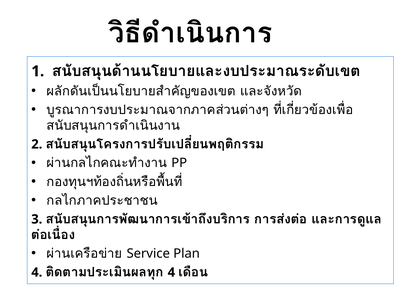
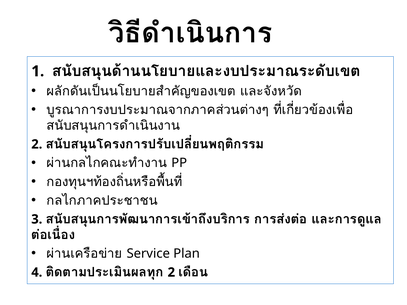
4: 4 -> 2 (171, 273)
